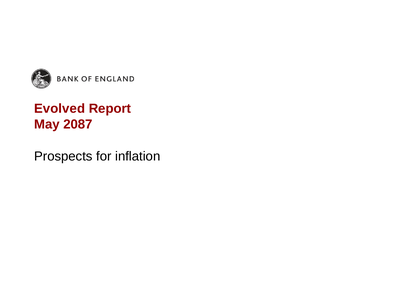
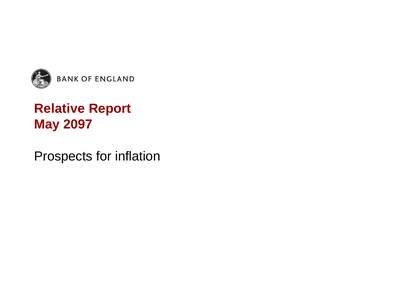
Evolved: Evolved -> Relative (60, 109)
2087: 2087 -> 2097 (78, 124)
